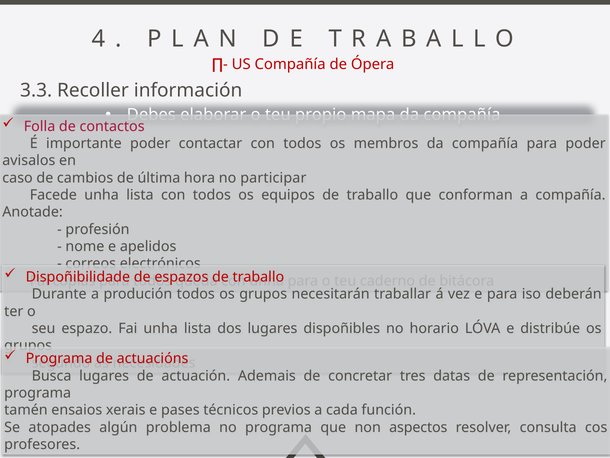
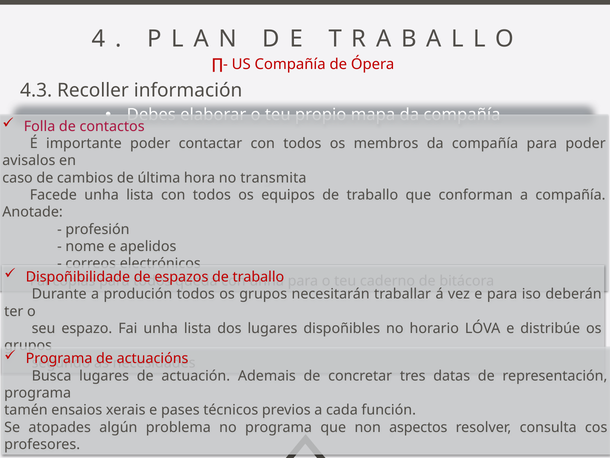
3.3: 3.3 -> 4.3 (36, 90)
participar: participar -> transmita (273, 178)
